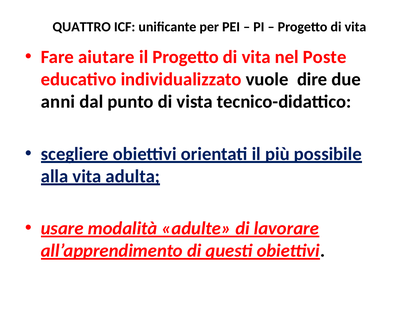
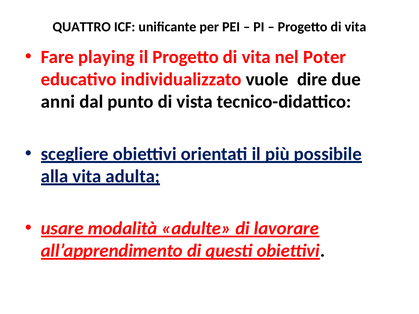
aiutare: aiutare -> playing (106, 57)
Poste: Poste -> Poter (325, 57)
